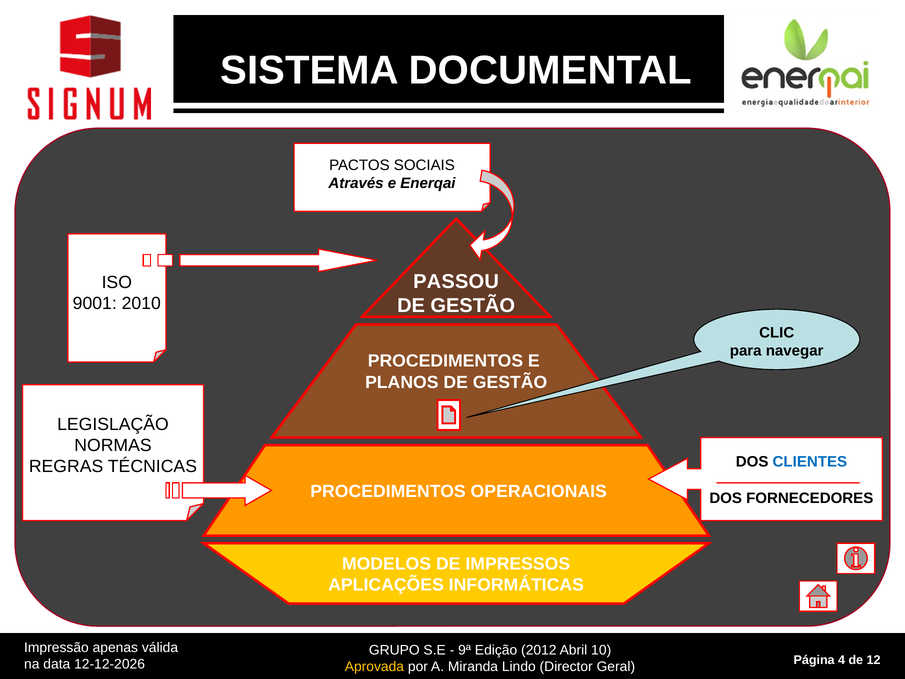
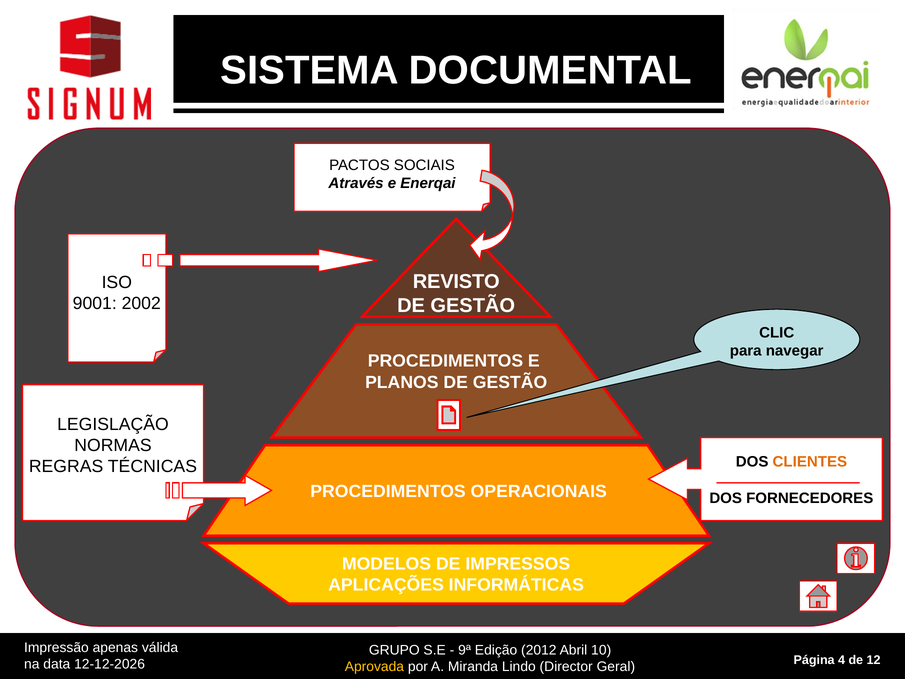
PASSOU: PASSOU -> REVISTO (456, 282)
2010: 2010 -> 2002 (141, 304)
CLIENTES colour: blue -> orange (810, 462)
